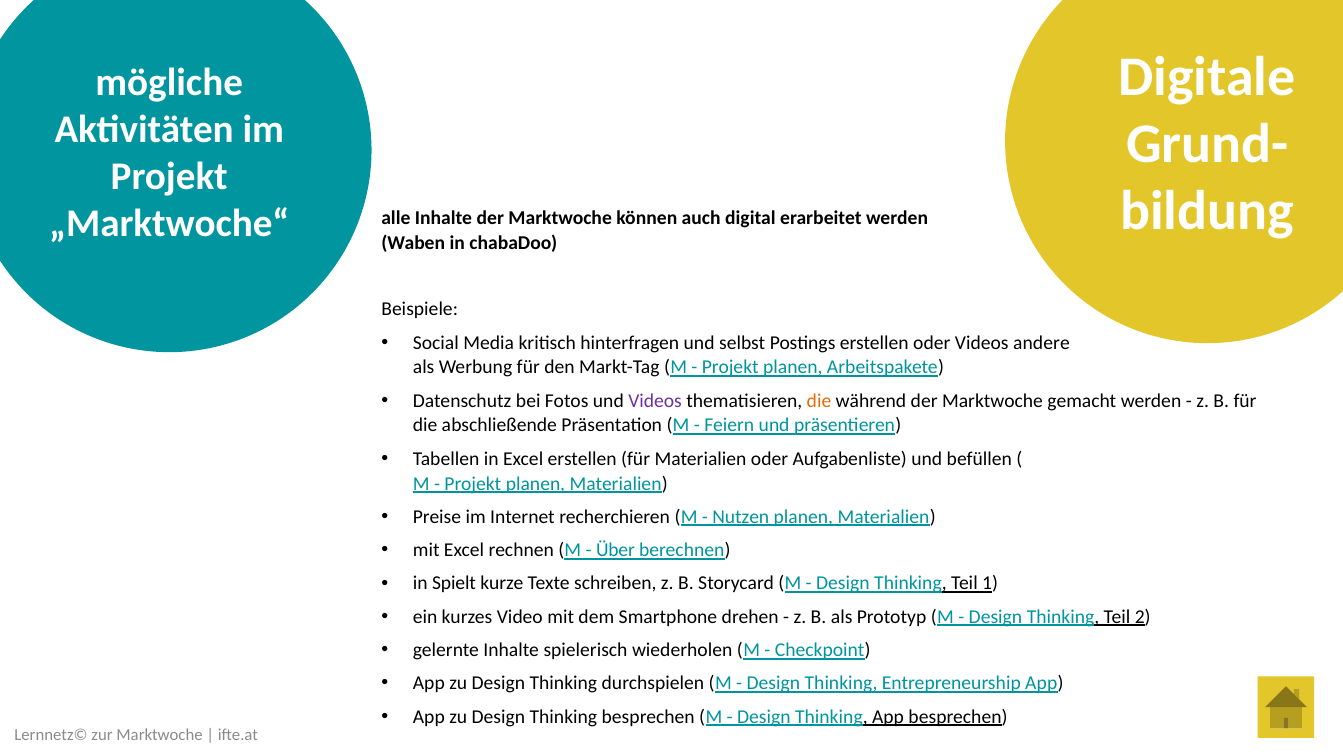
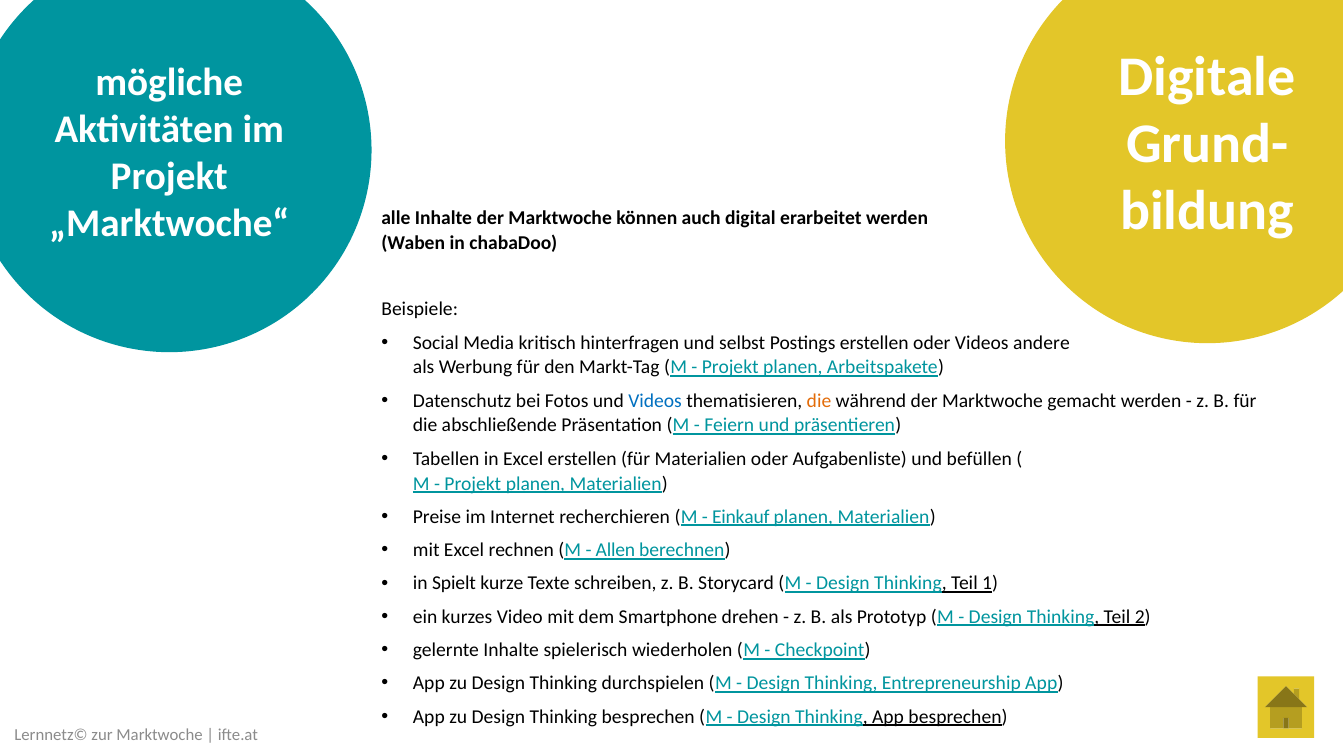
Videos colour: purple -> blue (655, 401)
Nutzen: Nutzen -> Einkauf (741, 517)
Über: Über -> Allen (615, 550)
